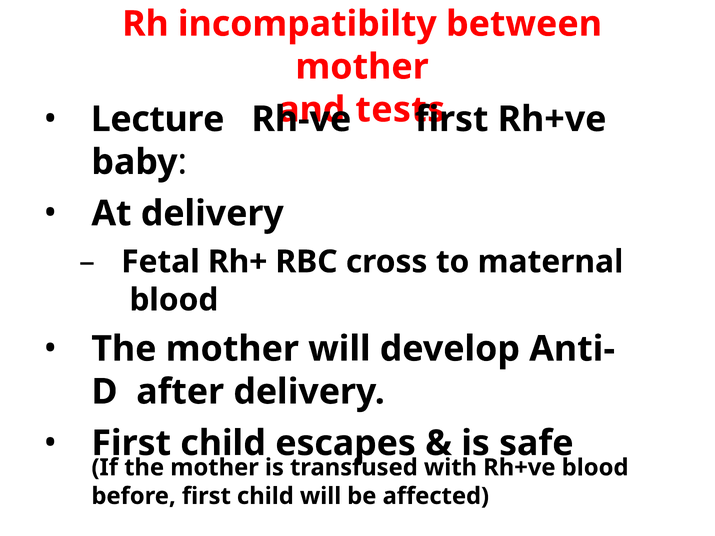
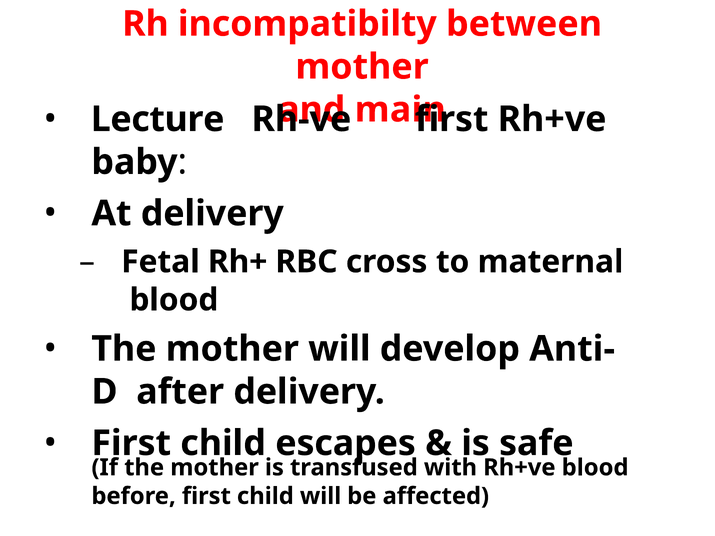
tests: tests -> main (400, 110)
